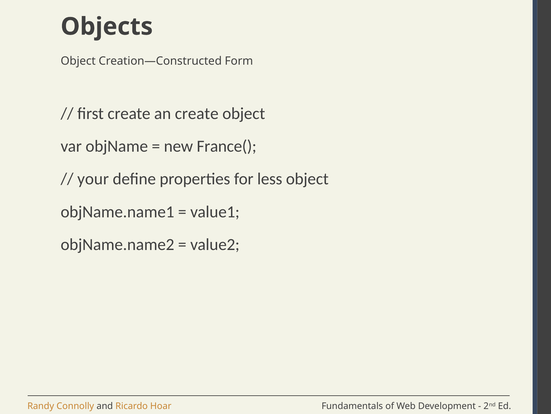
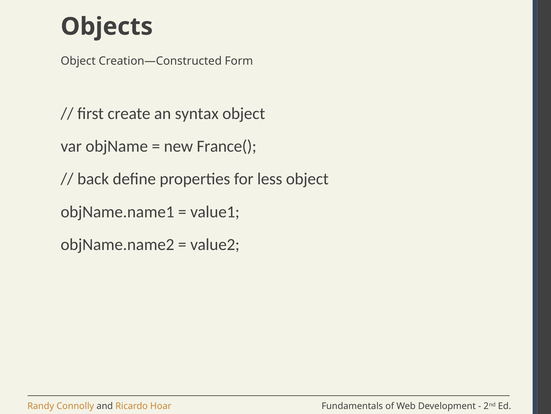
an create: create -> syntax (197, 113)
your: your -> back (93, 179)
